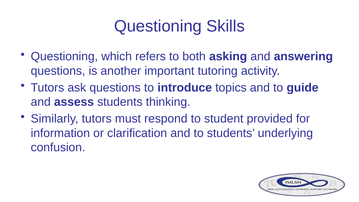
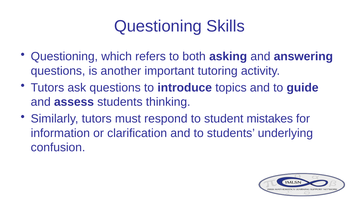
provided: provided -> mistakes (270, 119)
